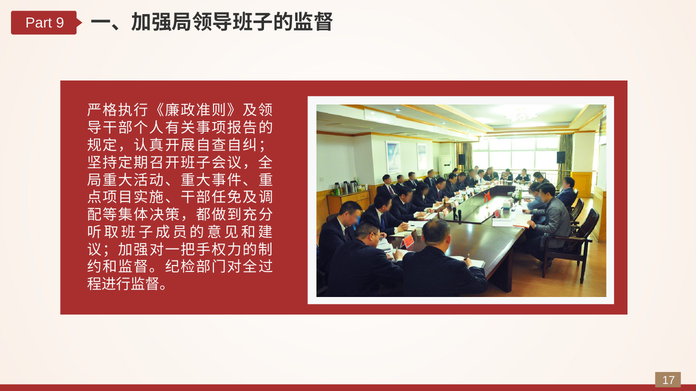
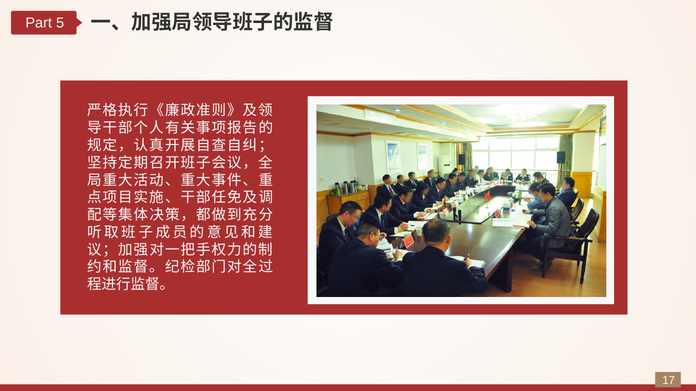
9: 9 -> 5 (60, 23)
